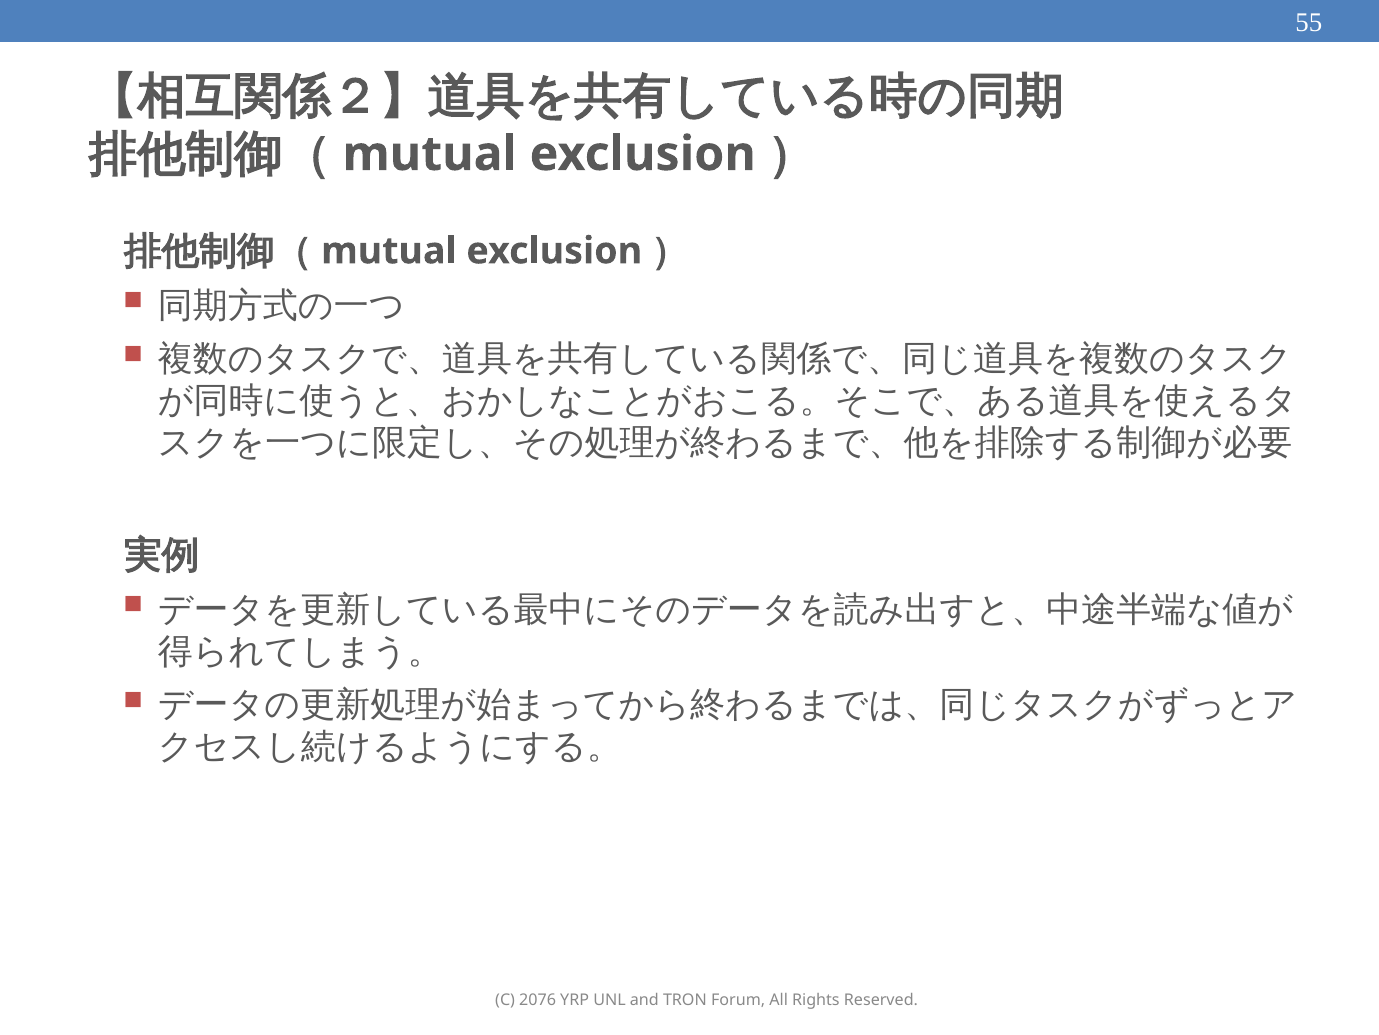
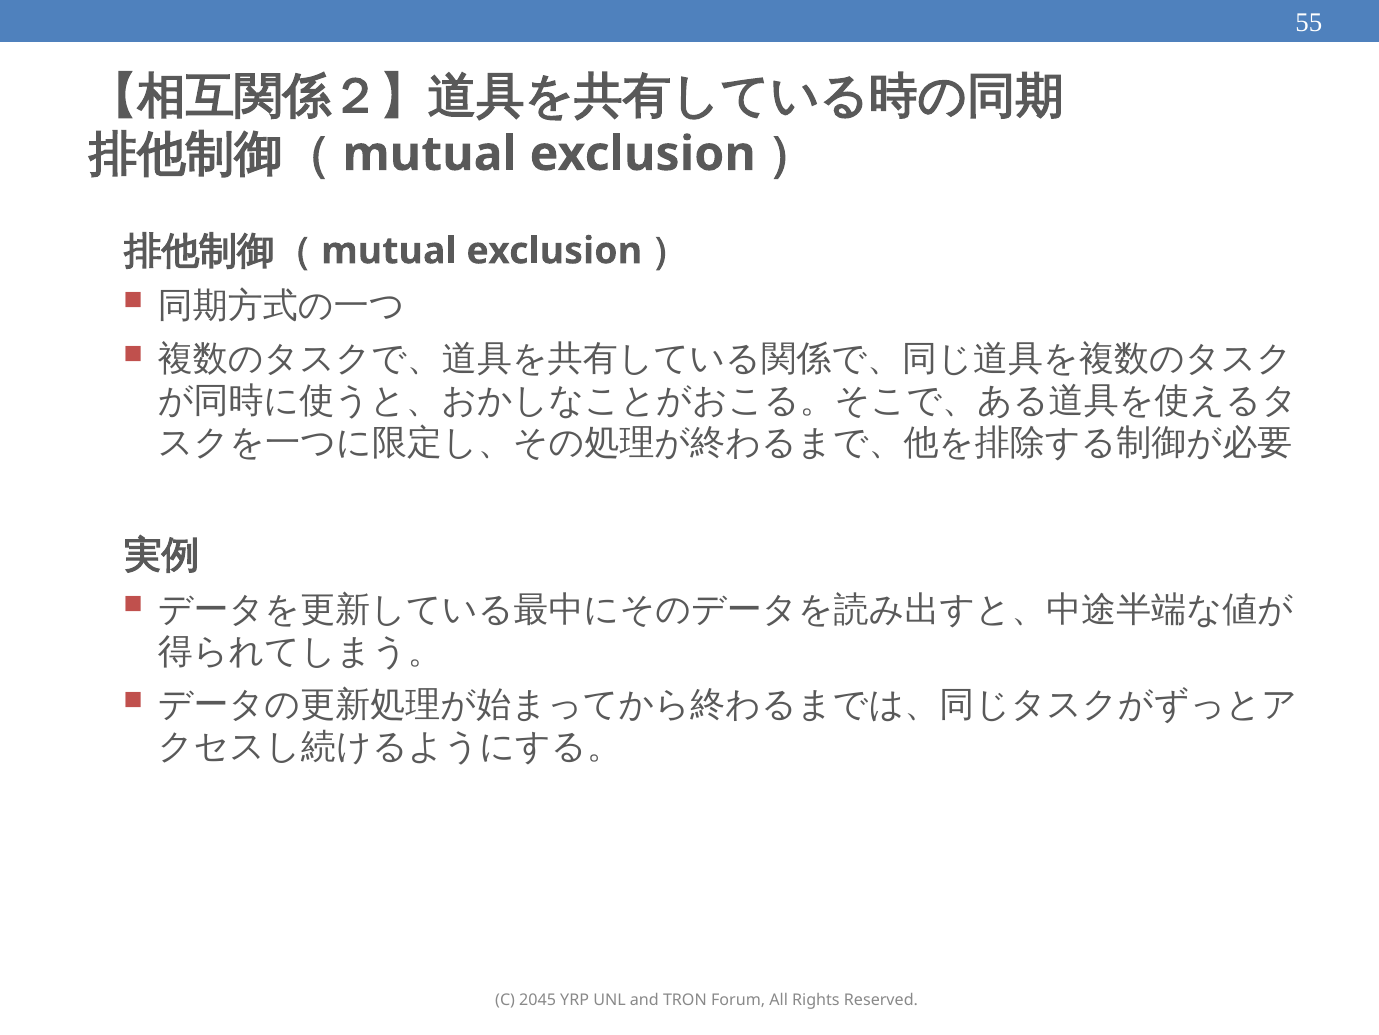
2076: 2076 -> 2045 (538, 1000)
